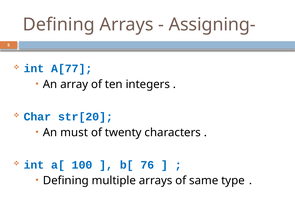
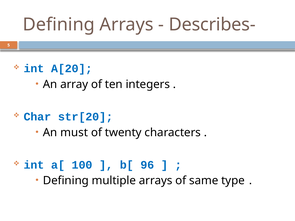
Assigning-: Assigning- -> Describes- (212, 25)
A[77: A[77 -> A[20 (72, 69)
76: 76 -> 96 (147, 165)
